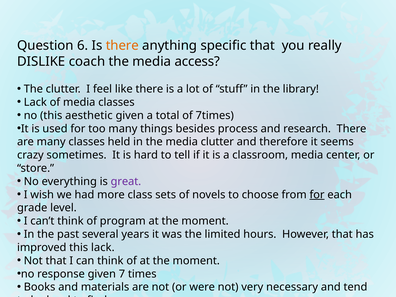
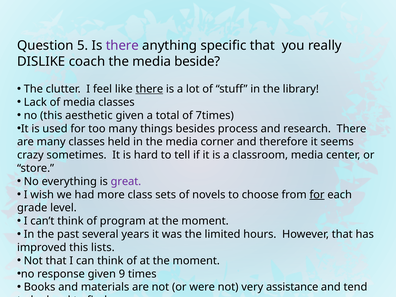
6: 6 -> 5 (83, 46)
there colour: orange -> purple (122, 46)
access: access -> beside (197, 61)
there underline: none -> present (149, 89)
media clutter: clutter -> corner (217, 142)
this lack: lack -> lists (103, 247)
7: 7 -> 9 (122, 274)
necessary: necessary -> assistance (292, 287)
